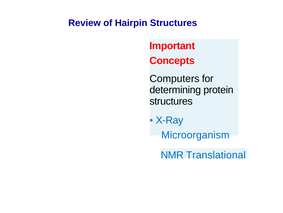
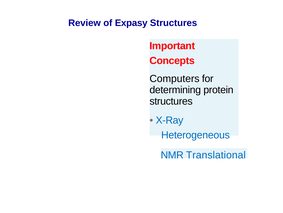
Hairpin: Hairpin -> Expasy (131, 23)
Microorganism: Microorganism -> Heterogeneous (195, 135)
